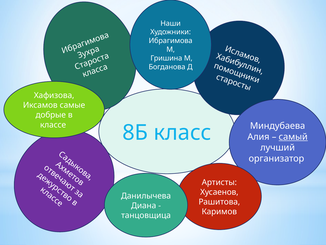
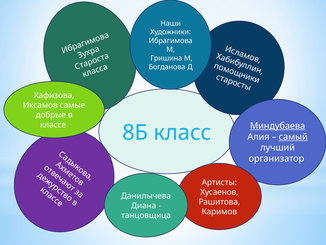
Миндубаева underline: none -> present (278, 126)
